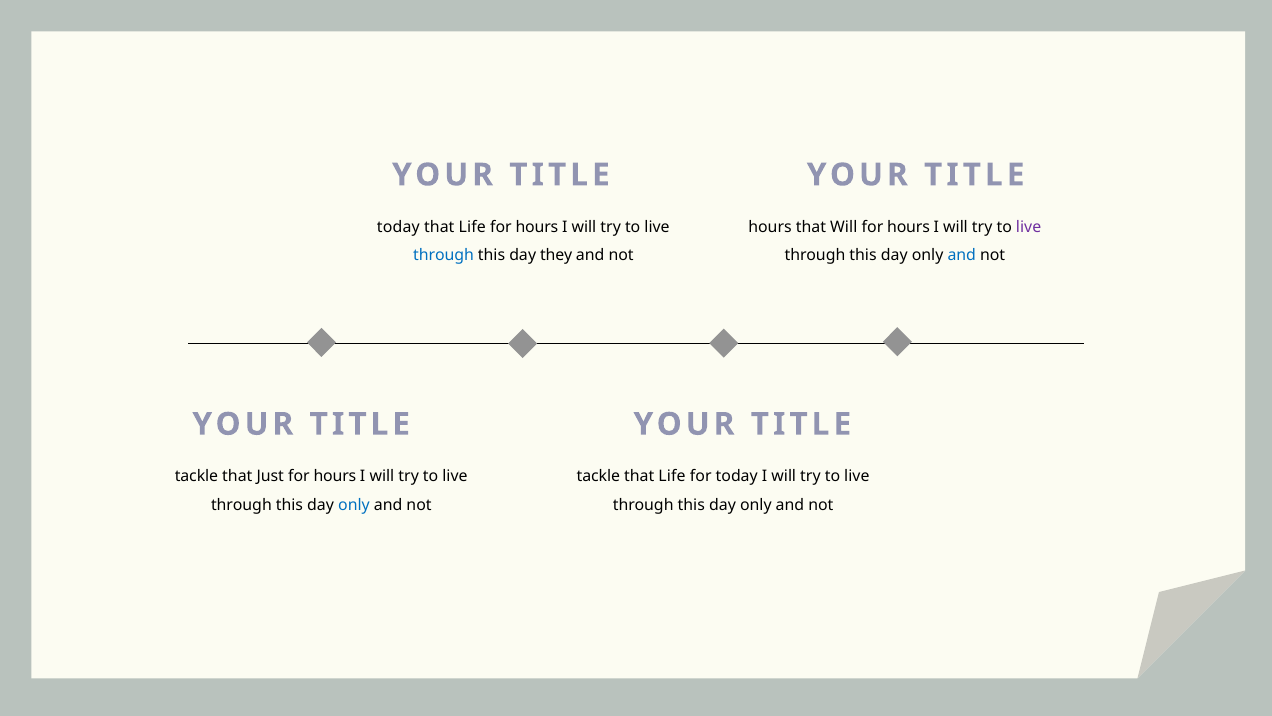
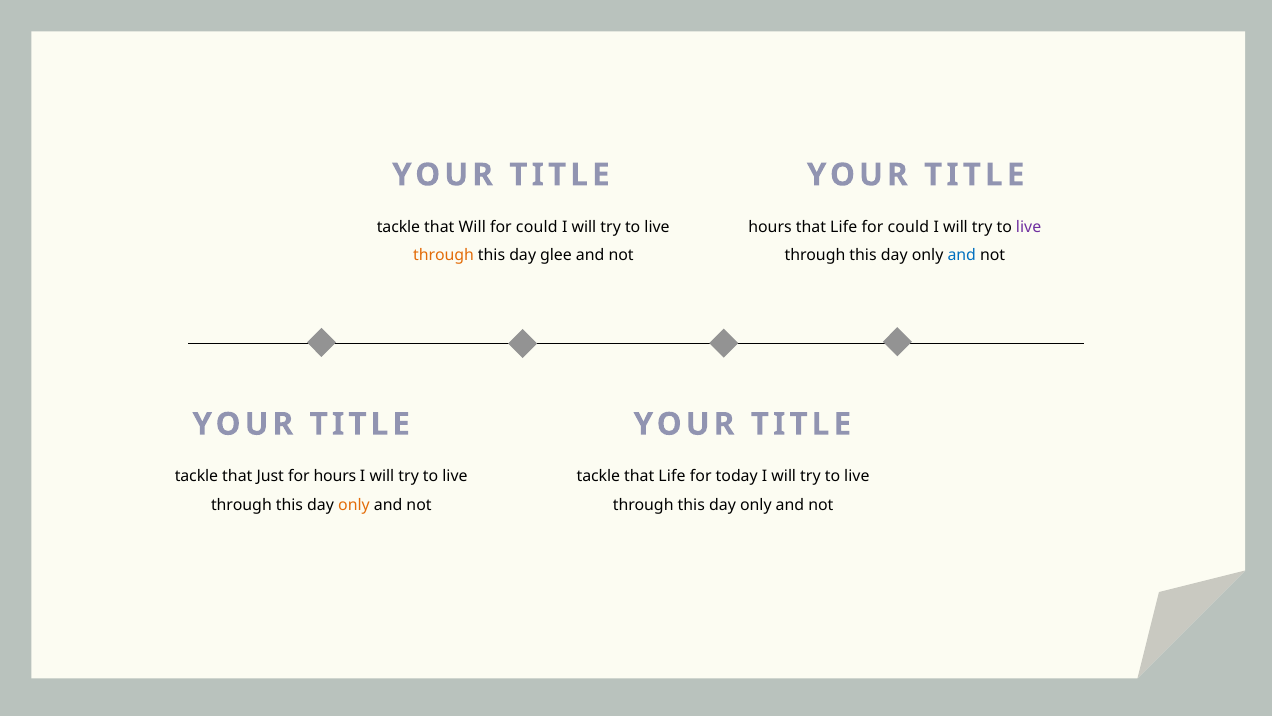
today: today -> tackle (398, 227)
Life: Life -> Will (472, 227)
hours: hours -> could (537, 227)
hours that Will: Will -> Life (844, 227)
hours: hours -> could (908, 227)
through colour: blue -> orange (443, 255)
they: they -> glee (556, 255)
only colour: blue -> orange (354, 505)
